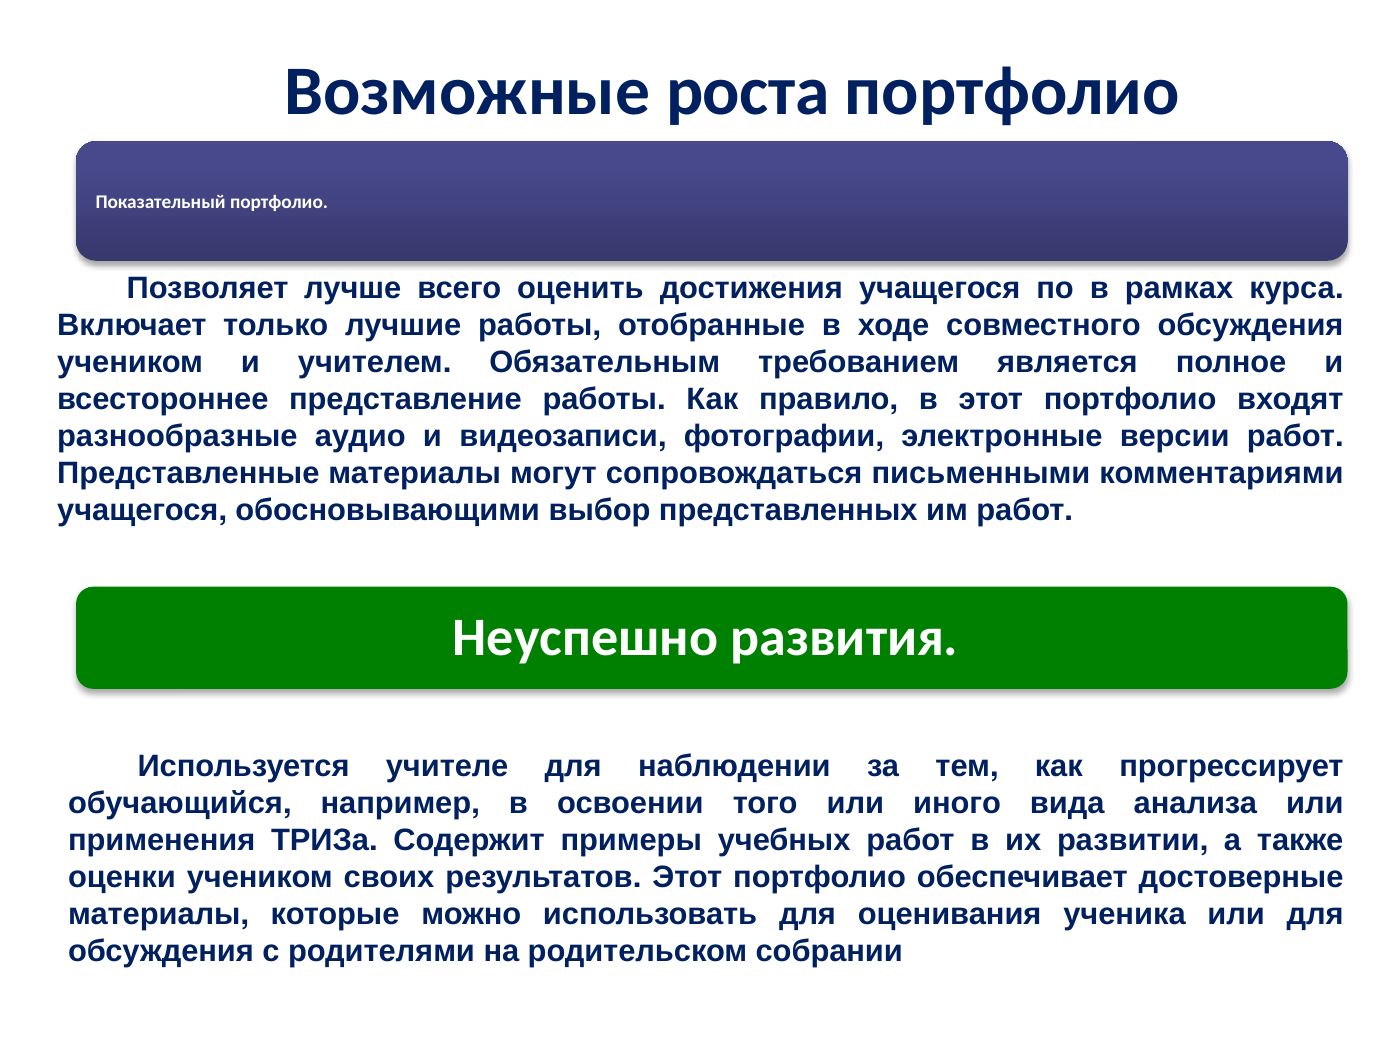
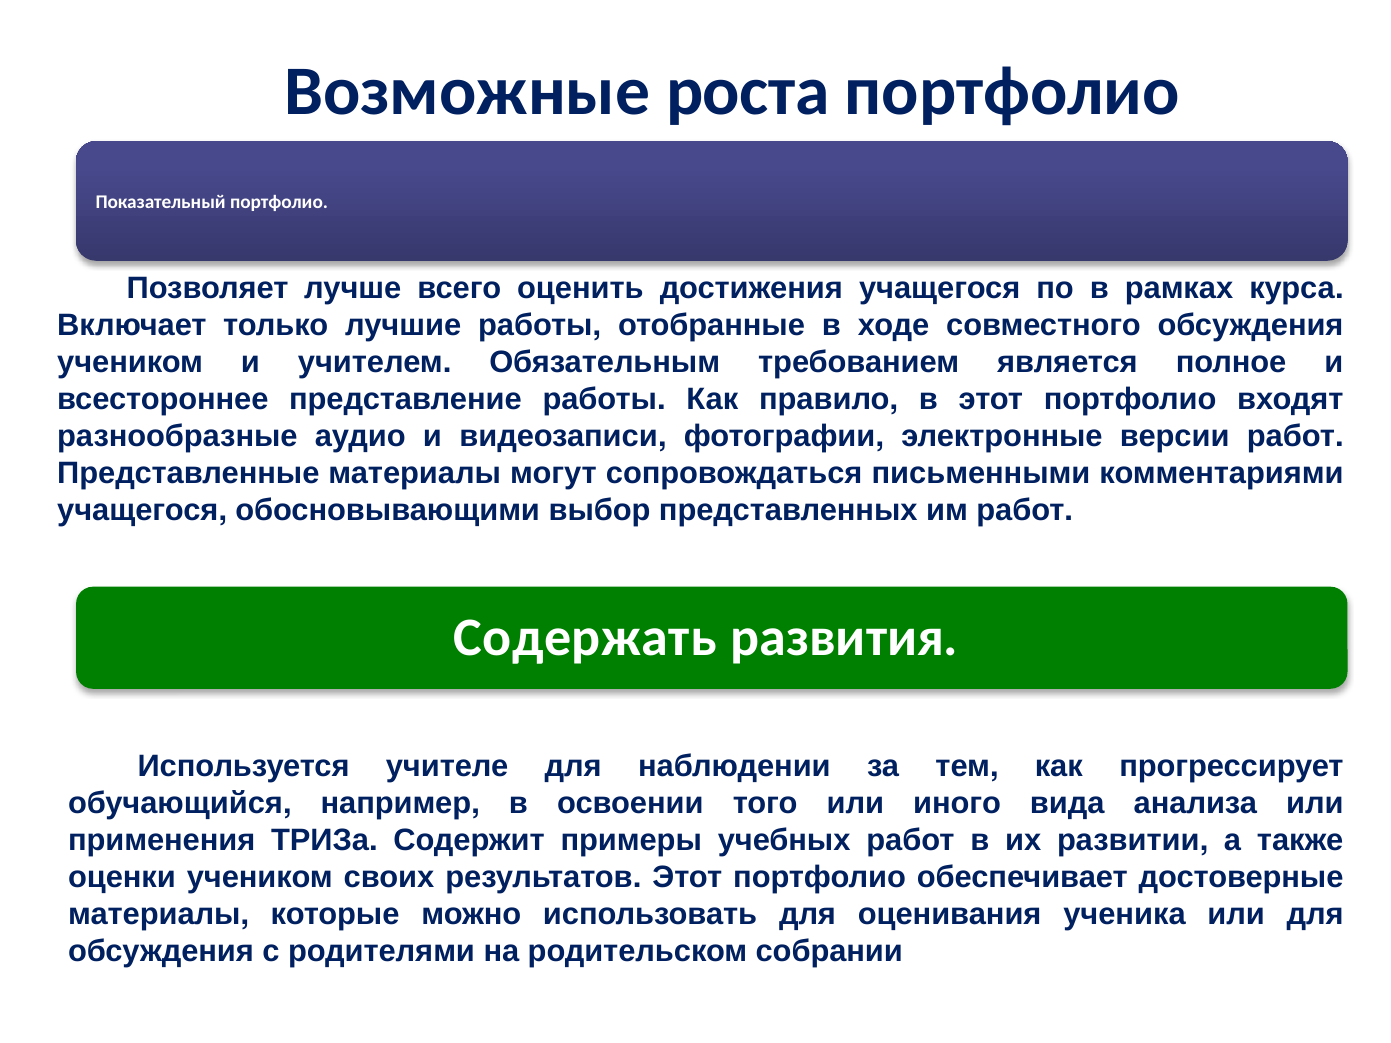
Неуспешно: Неуспешно -> Содержать (585, 638)
